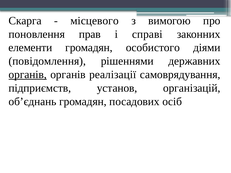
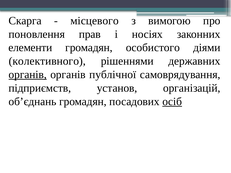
справі: справі -> носіях (147, 34)
повідомлення: повідомлення -> колективного (47, 61)
реалізації: реалізації -> публічної (113, 75)
осіб underline: none -> present (172, 102)
